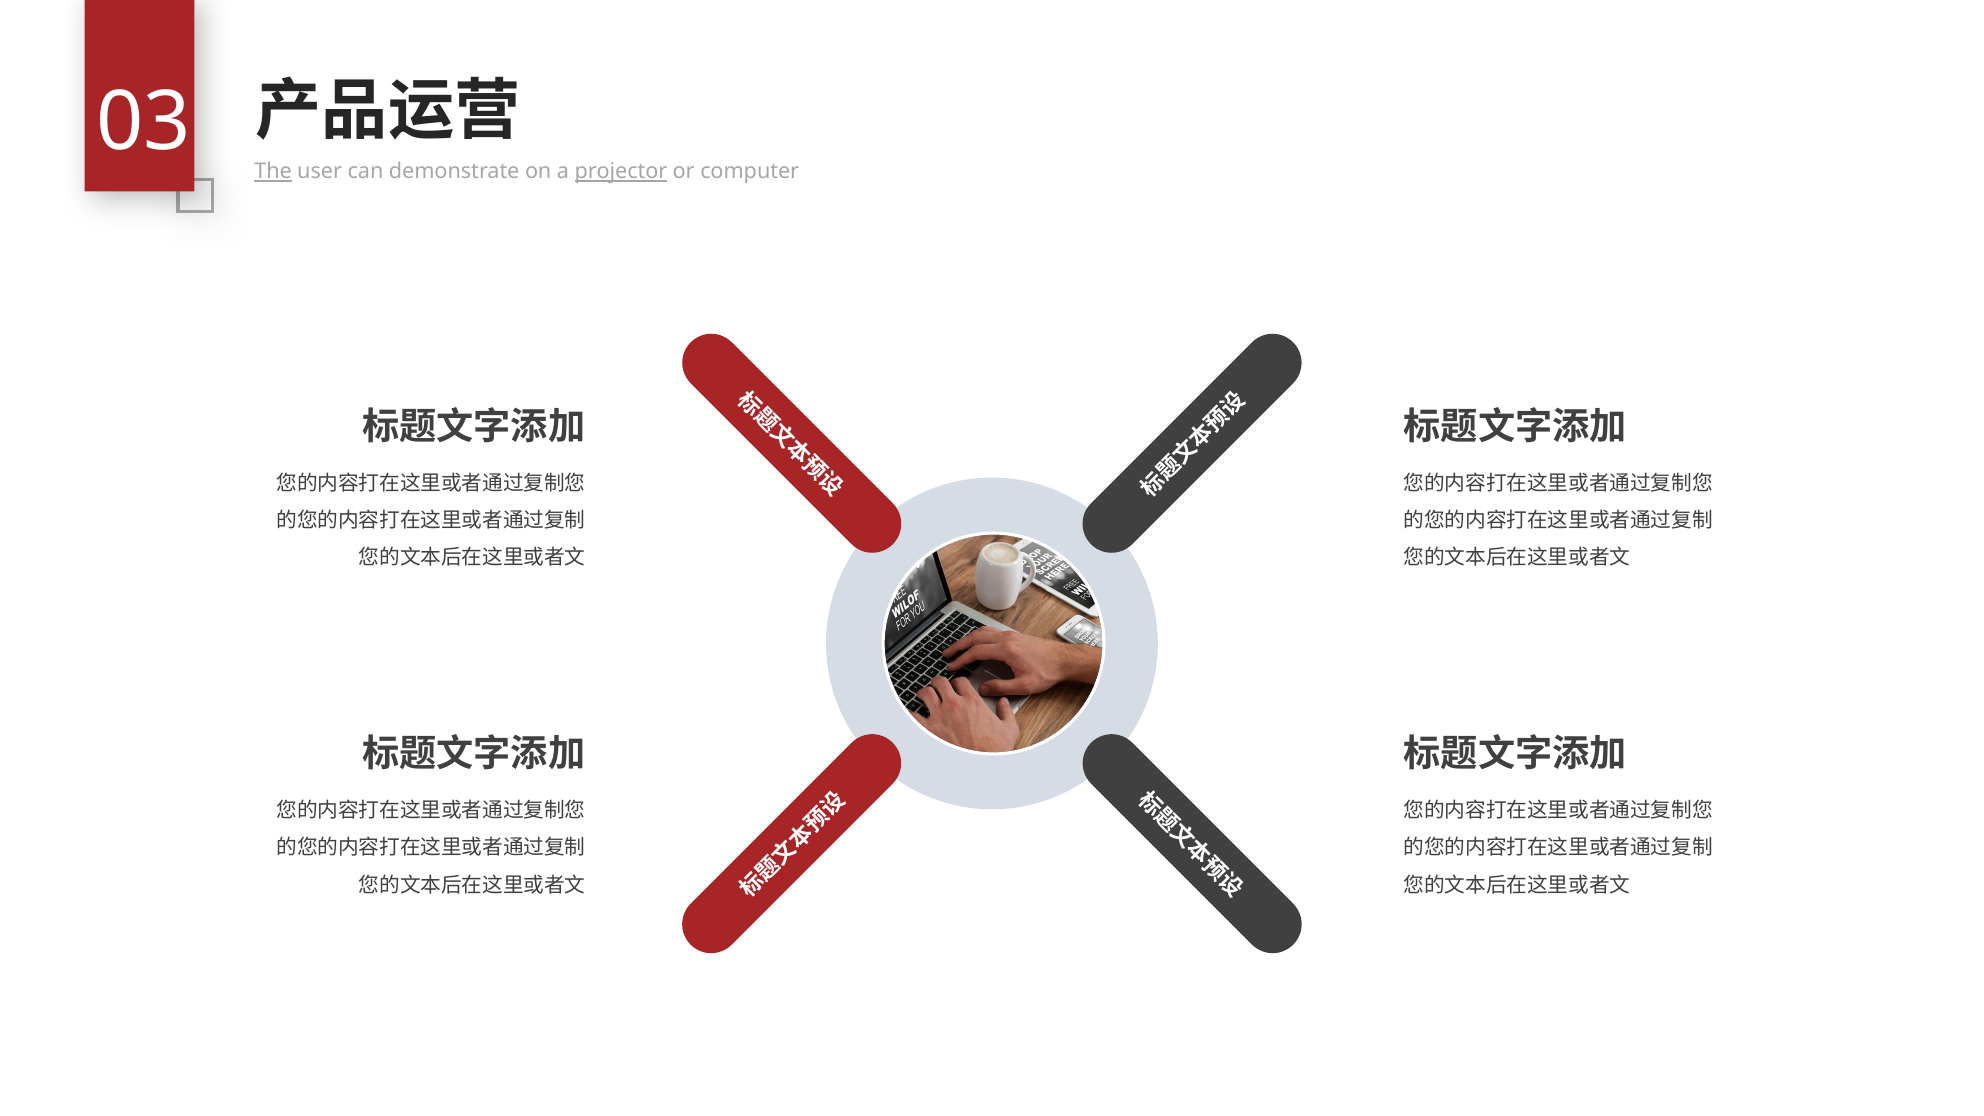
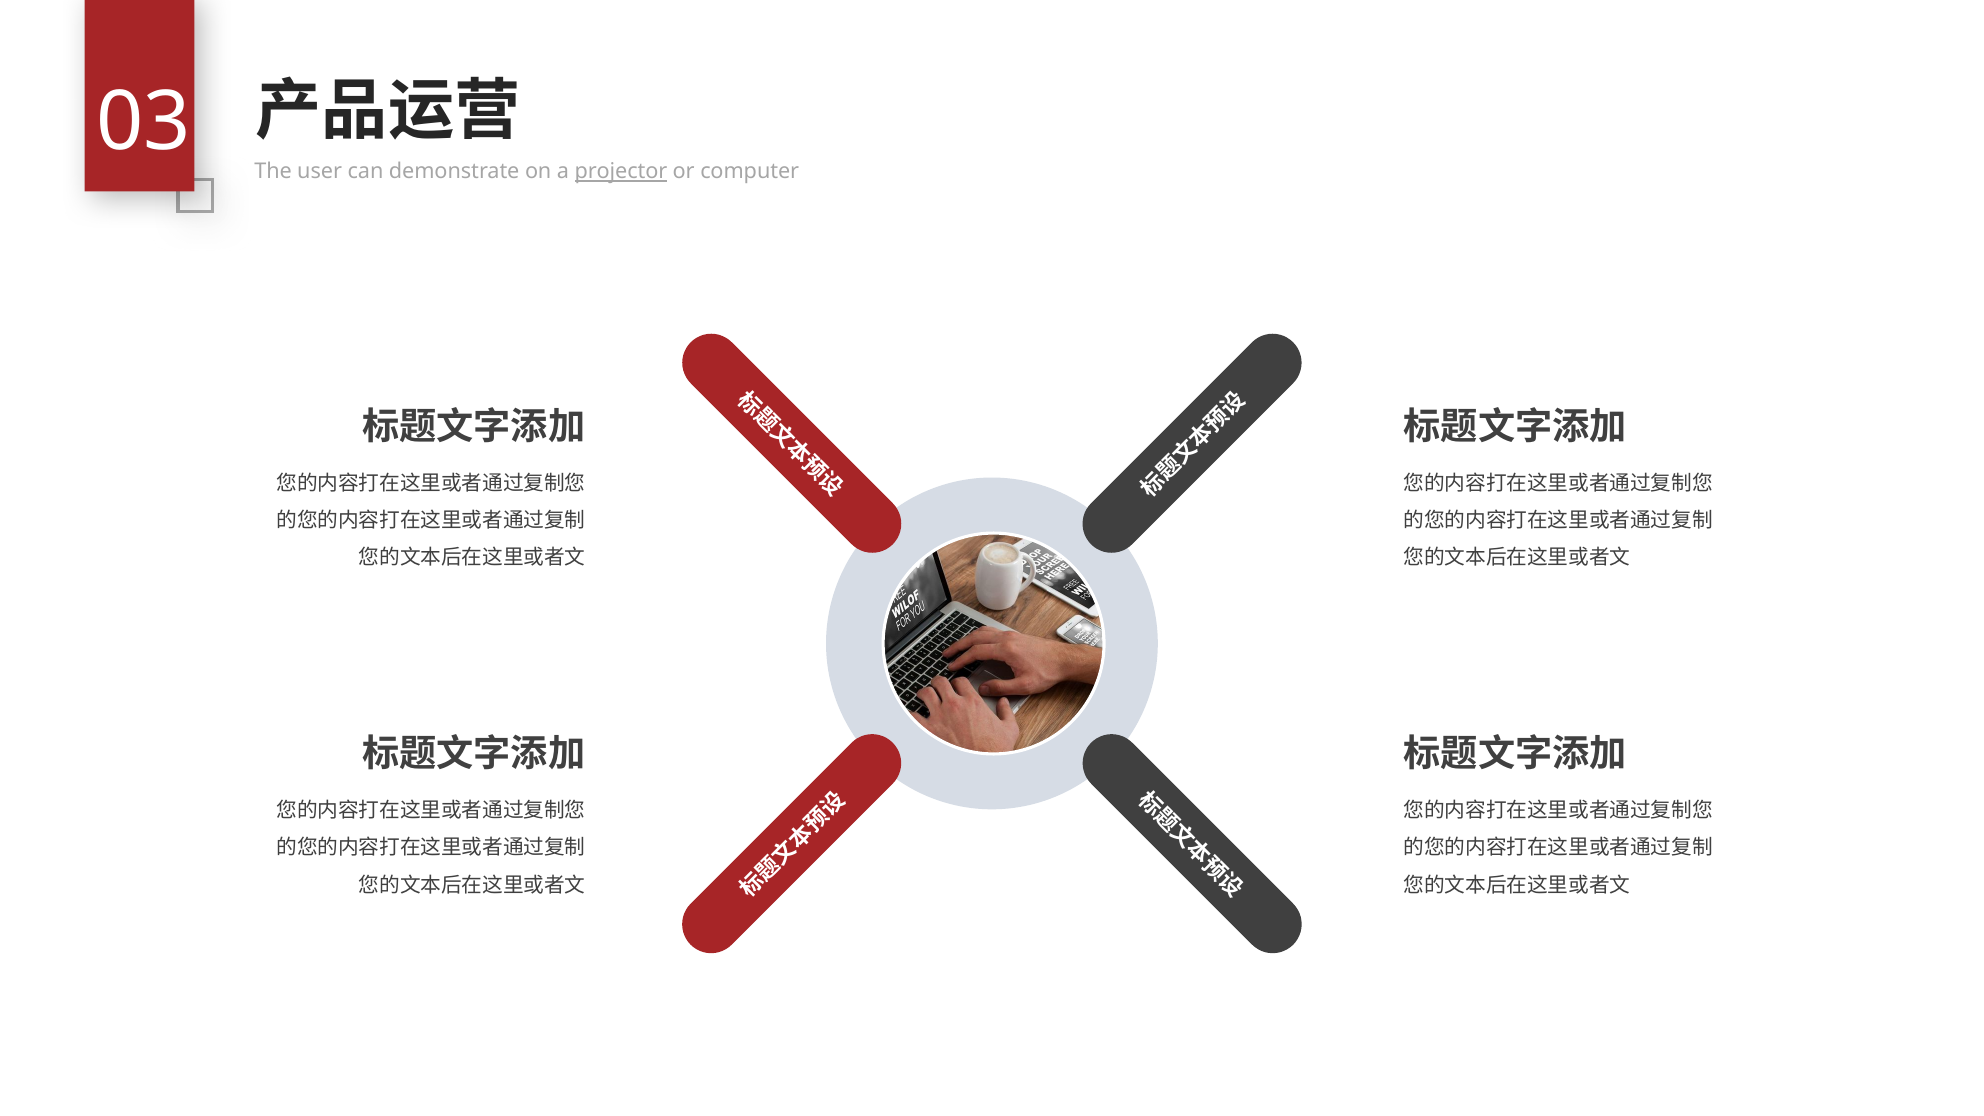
The underline: present -> none (273, 172)
